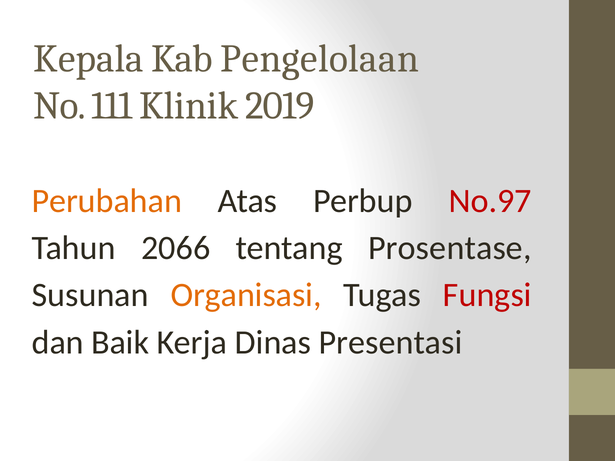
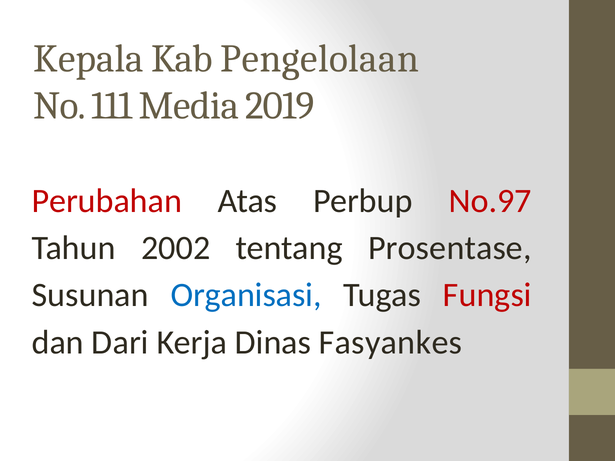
Klinik: Klinik -> Media (189, 106)
Perubahan colour: orange -> red (107, 201)
2066: 2066 -> 2002 (176, 248)
Organisasi colour: orange -> blue (246, 295)
Baik: Baik -> Dari (120, 342)
Presentasi: Presentasi -> Fasyankes (390, 342)
